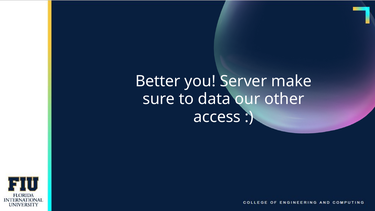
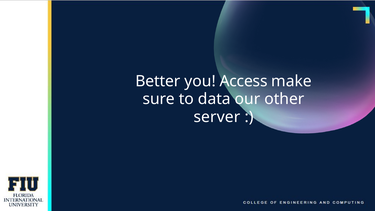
Server: Server -> Access (244, 81)
access: access -> server (217, 117)
